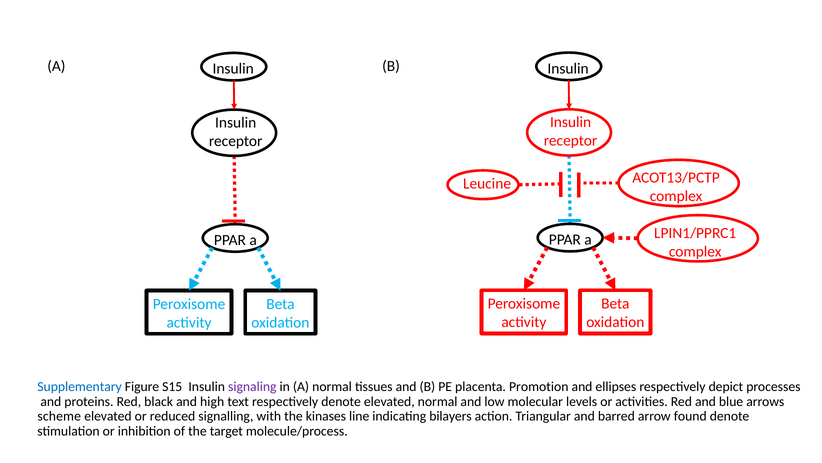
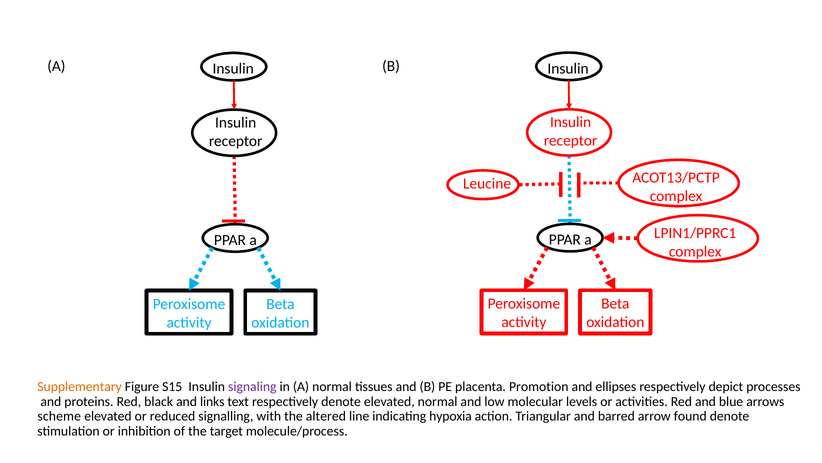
Supplementary colour: blue -> orange (80, 386)
high: high -> links (212, 401)
kinases: kinases -> altered (326, 416)
bilayers: bilayers -> hypoxia (451, 416)
